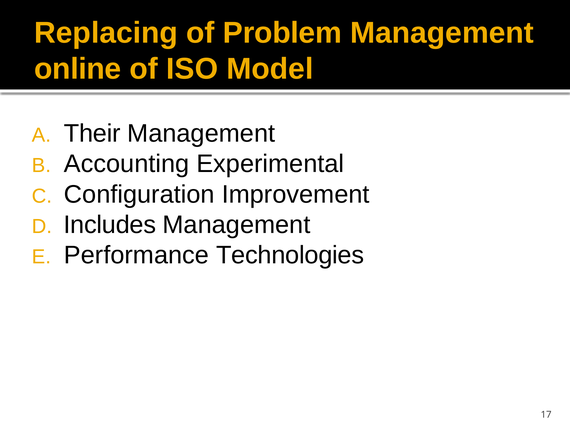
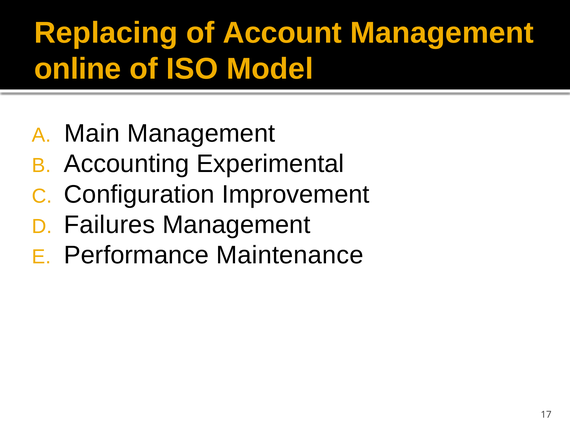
Problem: Problem -> Account (282, 33)
Their: Their -> Main (92, 133)
Includes: Includes -> Failures (110, 225)
Technologies: Technologies -> Maintenance (290, 255)
